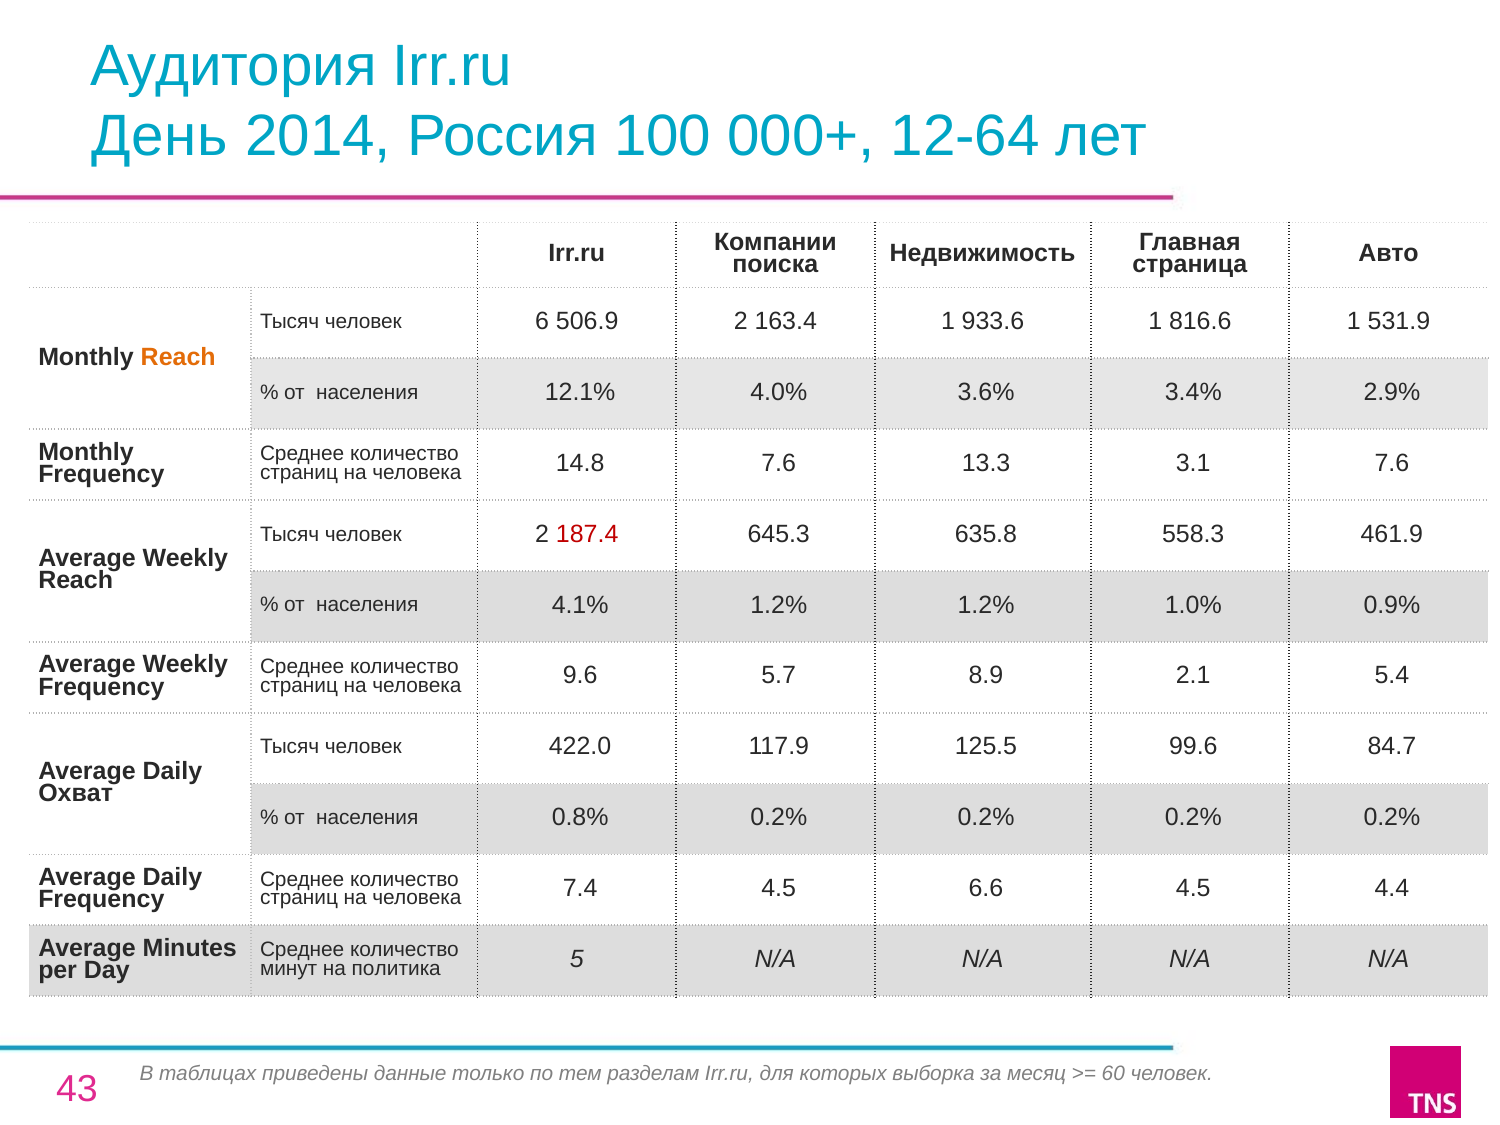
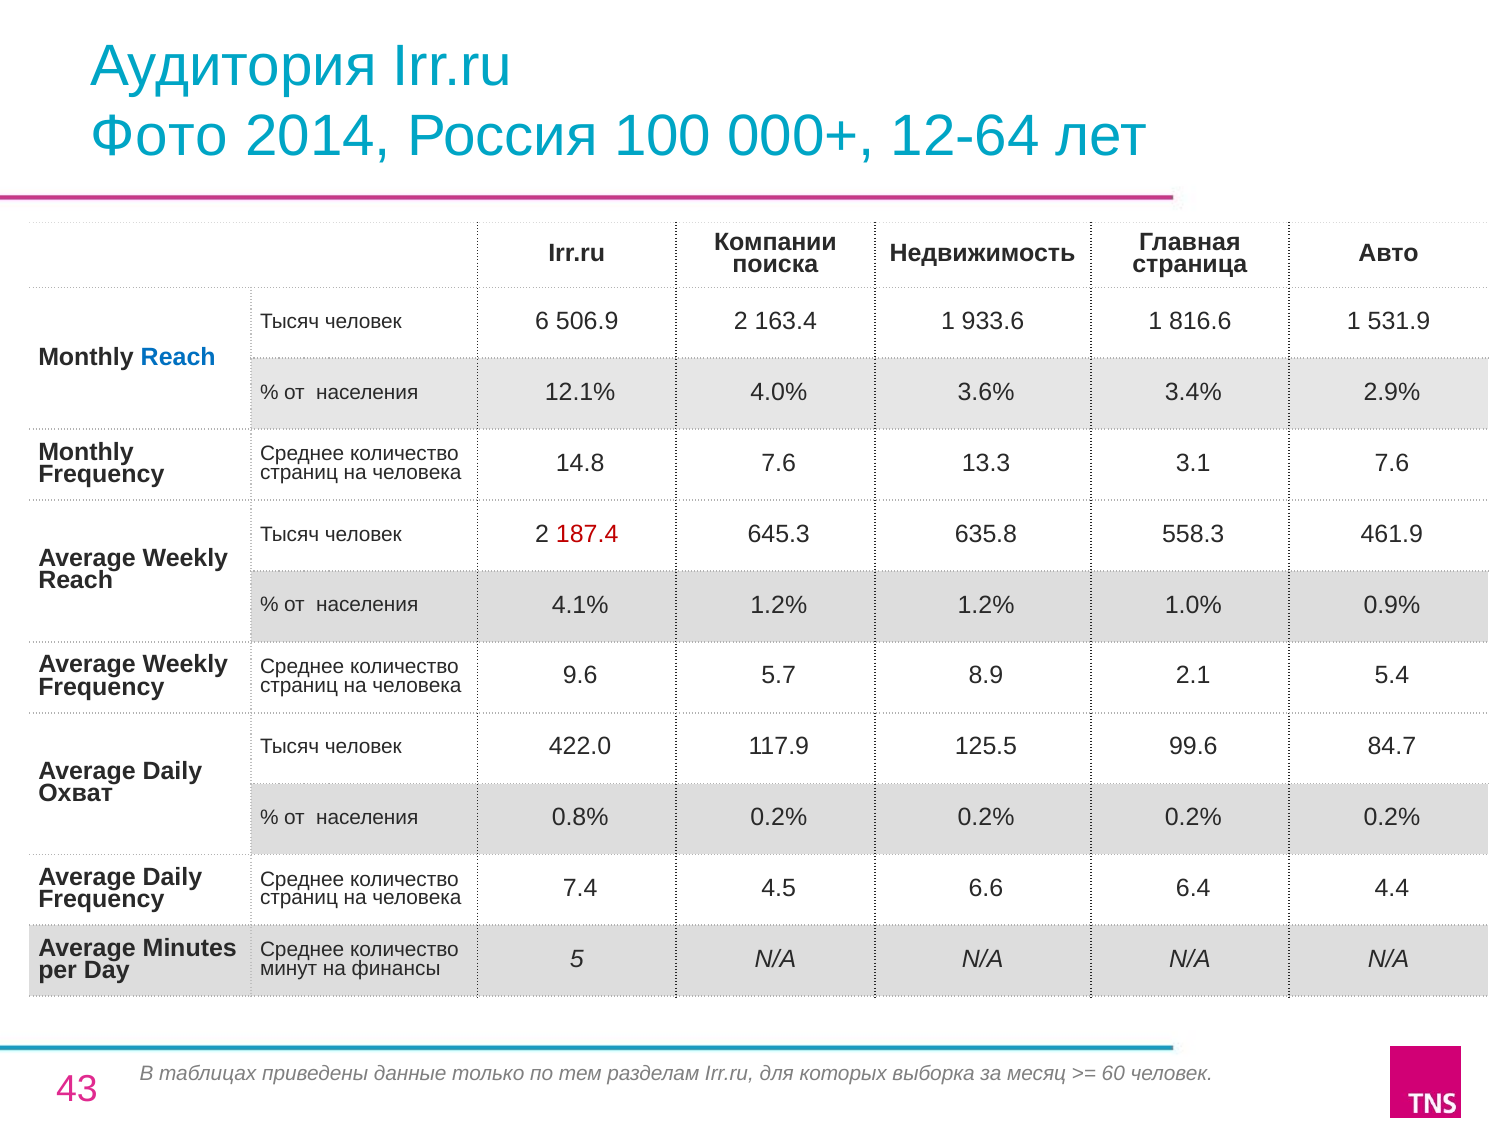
День: День -> Фото (159, 137)
Reach colour: orange -> blue (178, 357)
6.6 4.5: 4.5 -> 6.4 (1193, 888)
политика: политика -> финансы (396, 969)
